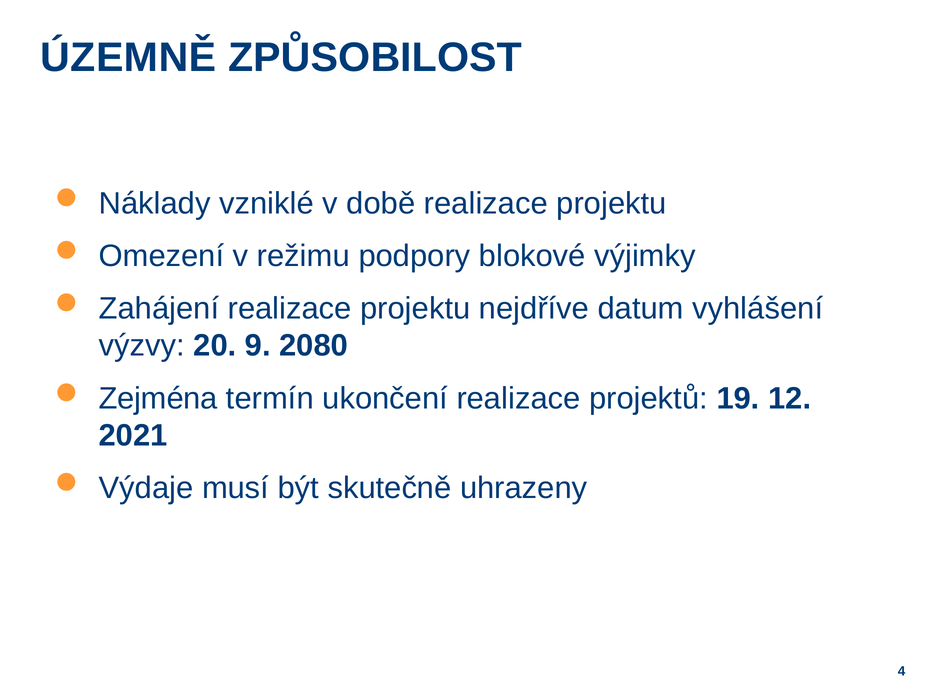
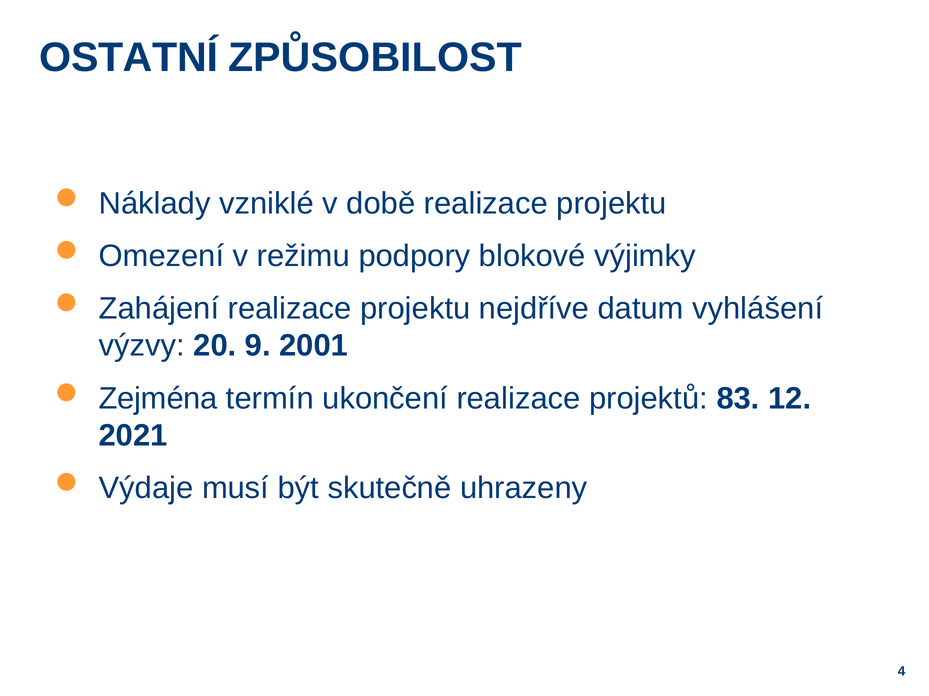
ÚZEMNĚ: ÚZEMNĚ -> OSTATNÍ (129, 58)
2080: 2080 -> 2001 (314, 346)
19: 19 -> 83 (738, 399)
